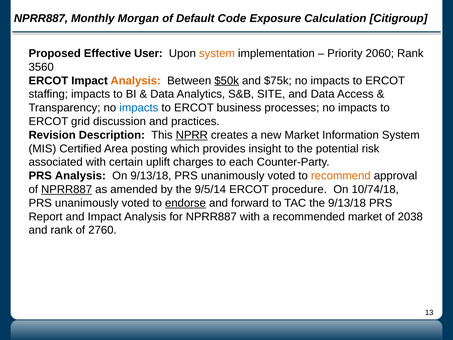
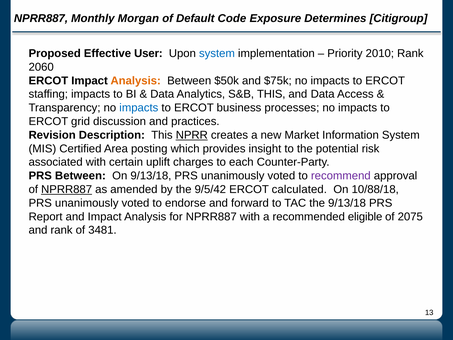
Calculation: Calculation -> Determines (335, 18)
system colour: orange -> blue (217, 53)
2060: 2060 -> 2010 (380, 53)
3560: 3560 -> 2060 (41, 67)
$50k underline: present -> none (227, 81)
S&B SITE: SITE -> THIS (271, 94)
PRS Analysis: Analysis -> Between (80, 176)
recommend colour: orange -> purple (341, 176)
9/5/14: 9/5/14 -> 9/5/42 (210, 189)
procedure: procedure -> calculated (299, 189)
10/74/18: 10/74/18 -> 10/88/18 (375, 189)
endorse underline: present -> none (185, 203)
recommended market: market -> eligible (365, 216)
2038: 2038 -> 2075 (410, 216)
2760: 2760 -> 3481 (102, 230)
